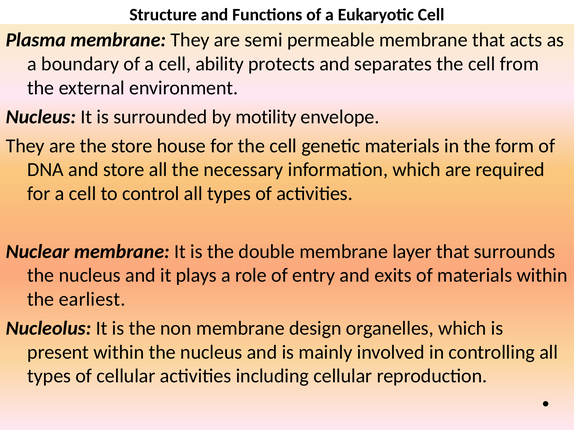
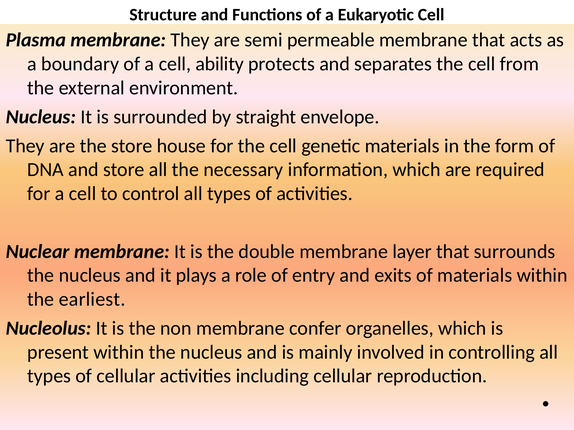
motility: motility -> straight (266, 117)
design: design -> confer (315, 329)
